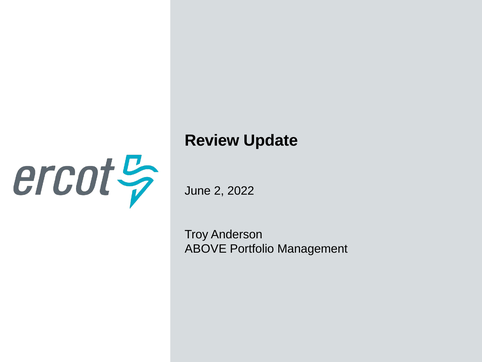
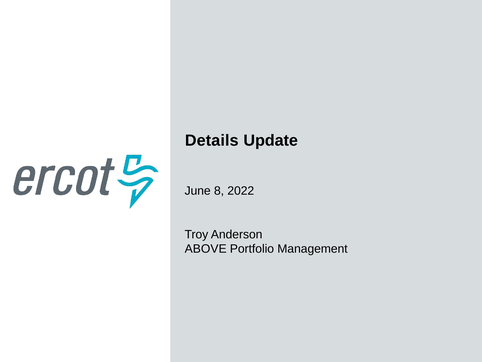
Review: Review -> Details (212, 140)
2: 2 -> 8 (219, 191)
